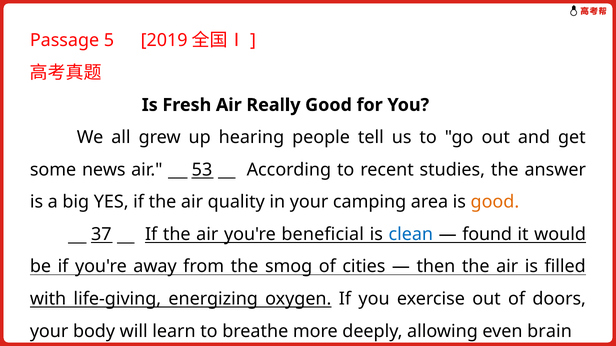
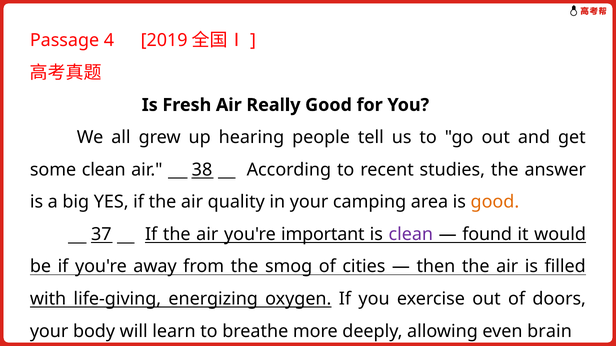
5: 5 -> 4 (109, 40)
some news: news -> clean (104, 170)
53: 53 -> 38 (202, 170)
beneficial: beneficial -> important (323, 235)
clean colour: blue -> purple (411, 235)
